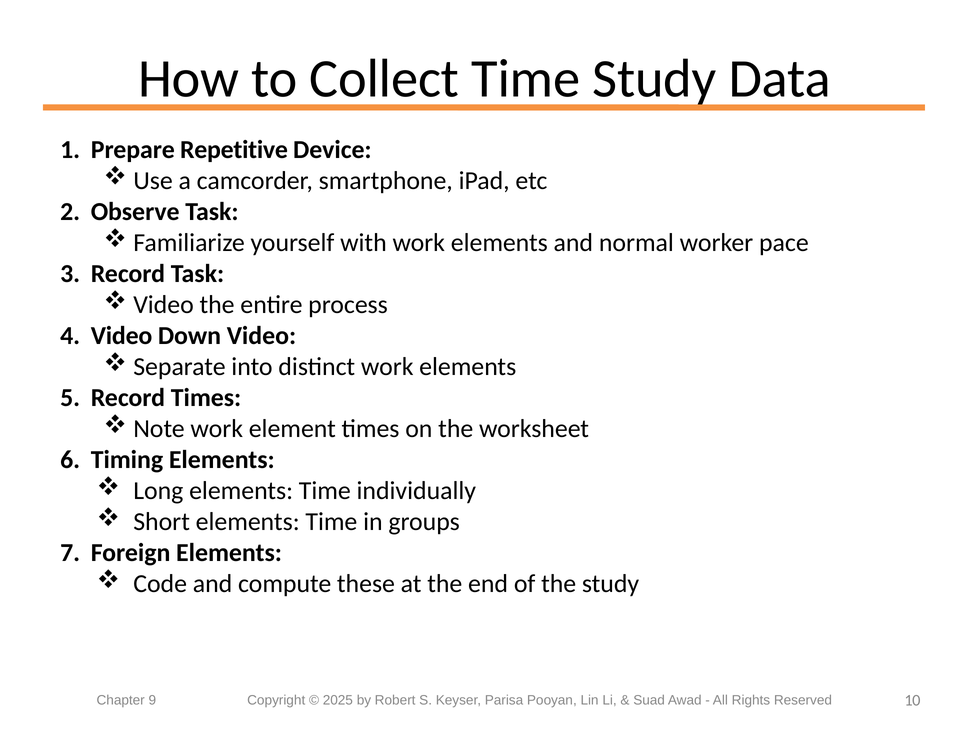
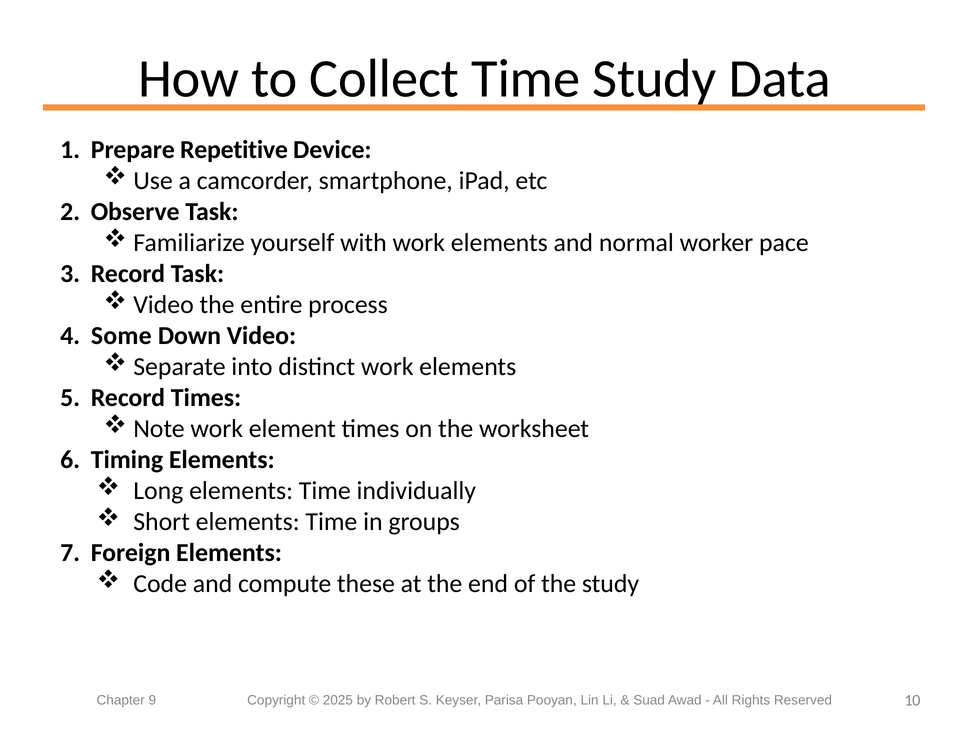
Video: Video -> Some (121, 336)
